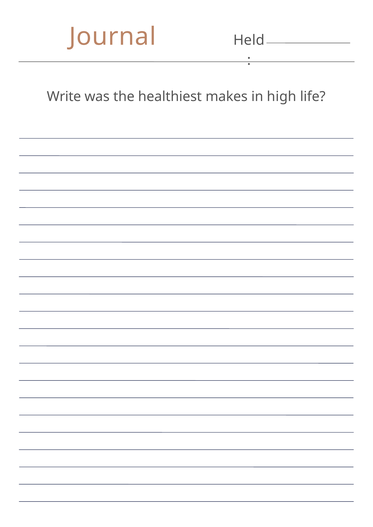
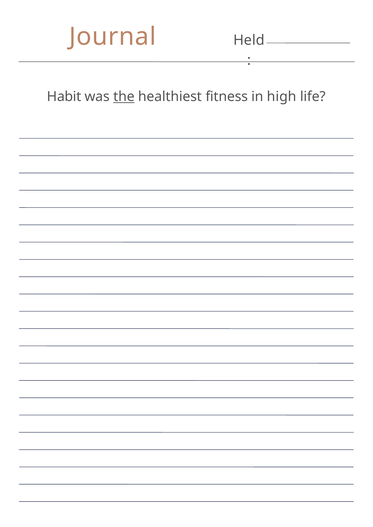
Write: Write -> Habit (64, 97)
the underline: none -> present (124, 97)
makes: makes -> fitness (227, 97)
